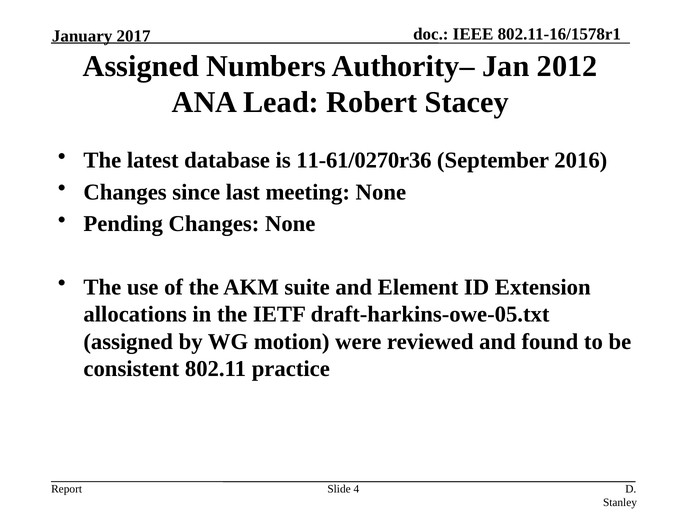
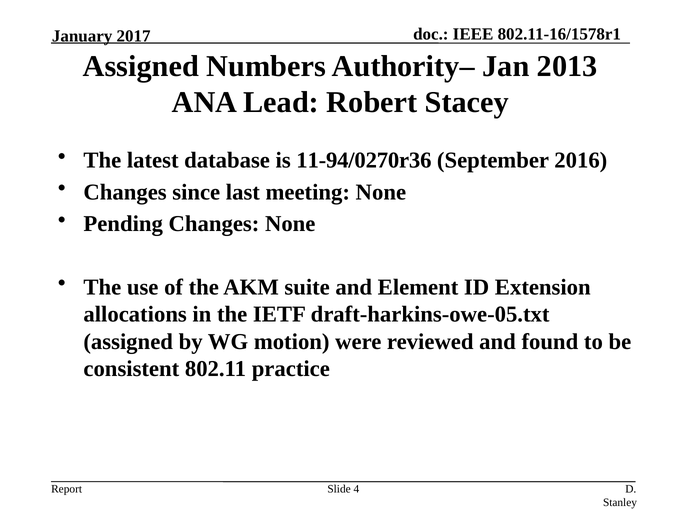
2012: 2012 -> 2013 (567, 66)
11-61/0270r36: 11-61/0270r36 -> 11-94/0270r36 (364, 161)
